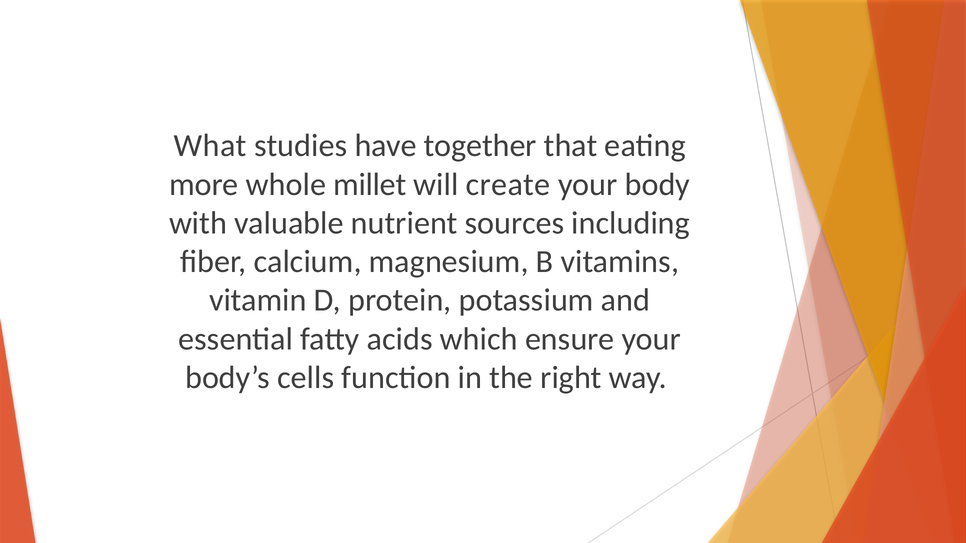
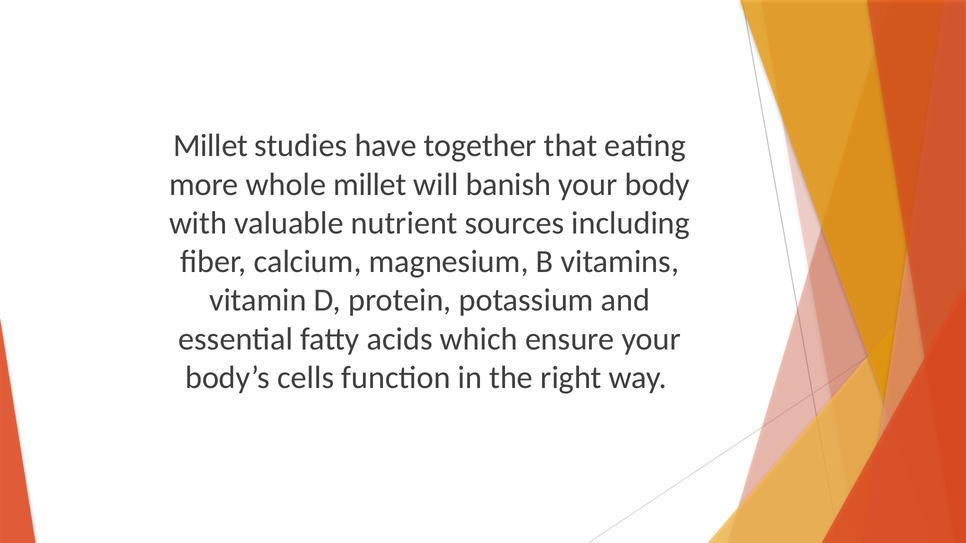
What: What -> Millet (211, 146)
create: create -> banish (508, 185)
